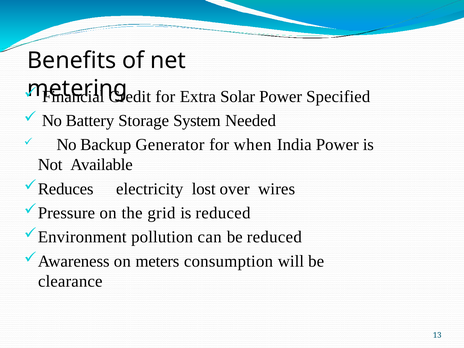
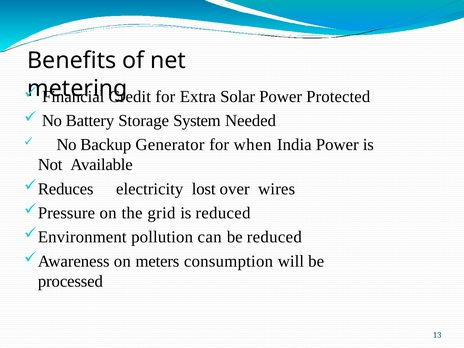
Specified: Specified -> Protected (338, 97)
clearance: clearance -> processed (70, 281)
